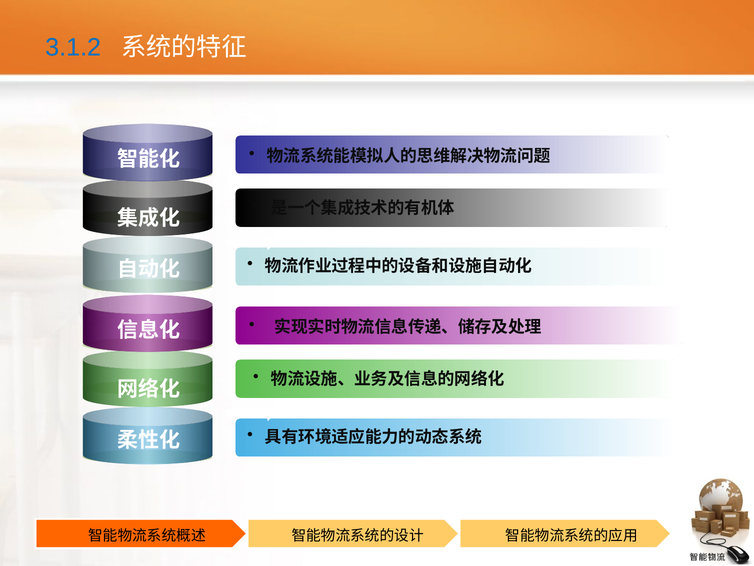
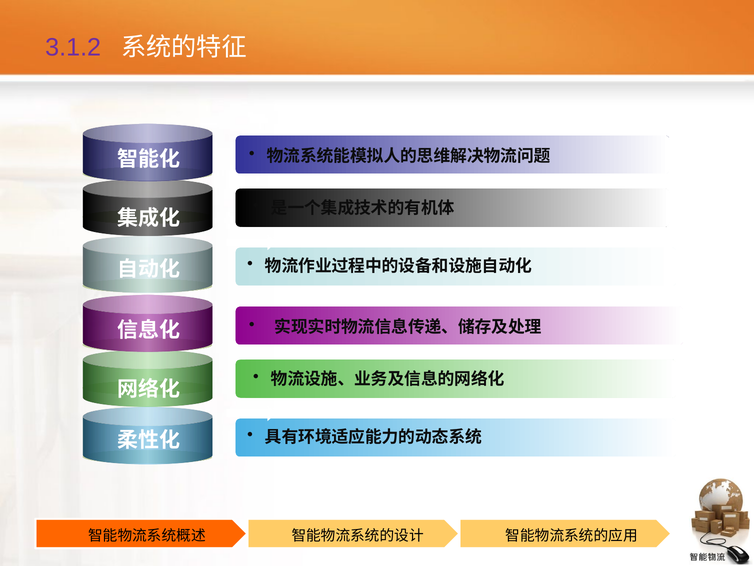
3.1.2 colour: blue -> purple (73, 48)
